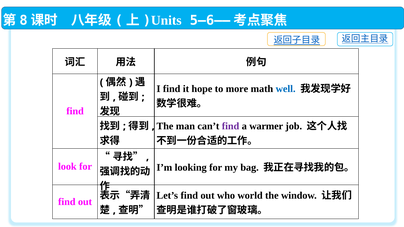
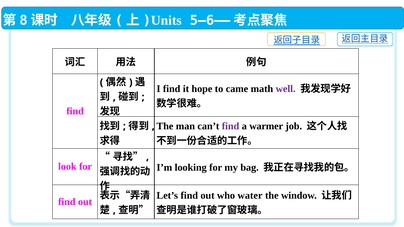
more: more -> came (237, 89)
well colour: blue -> purple (286, 89)
world: world -> water (250, 196)
